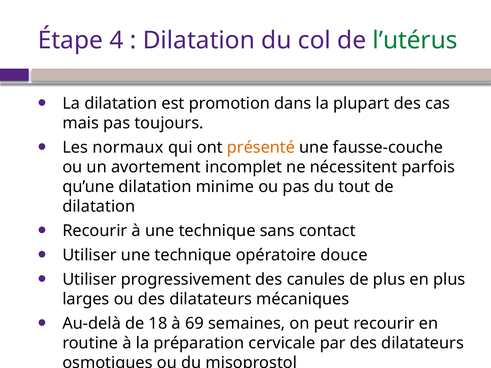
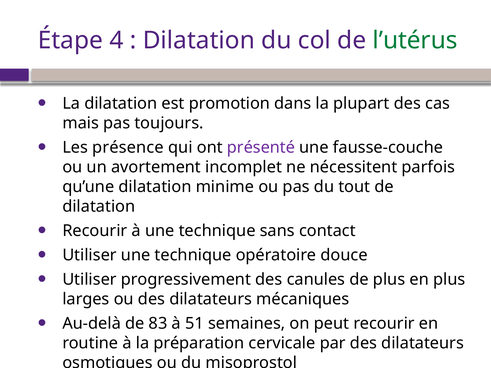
normaux: normaux -> présence (128, 148)
présenté colour: orange -> purple (261, 148)
18: 18 -> 83 (158, 324)
69: 69 -> 51 (194, 324)
